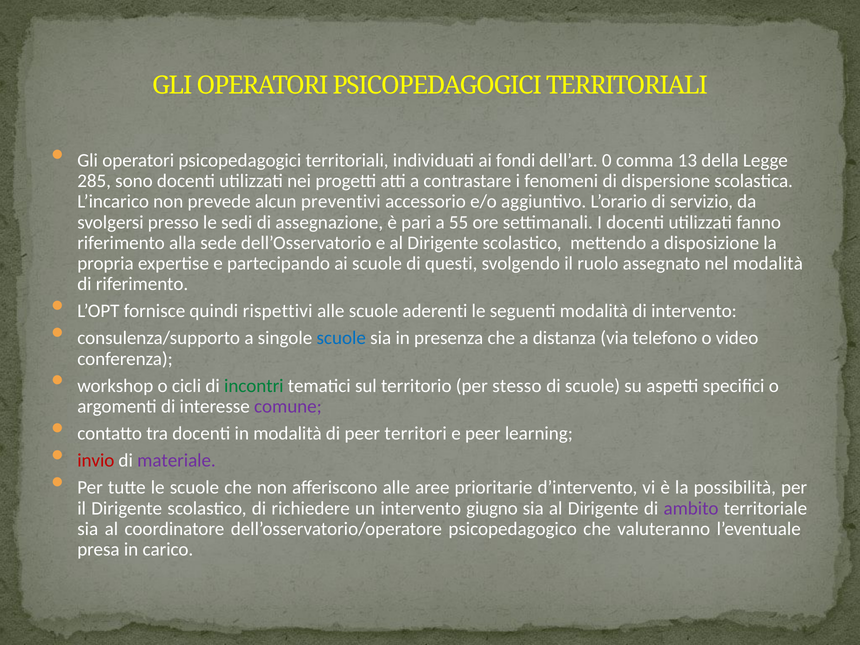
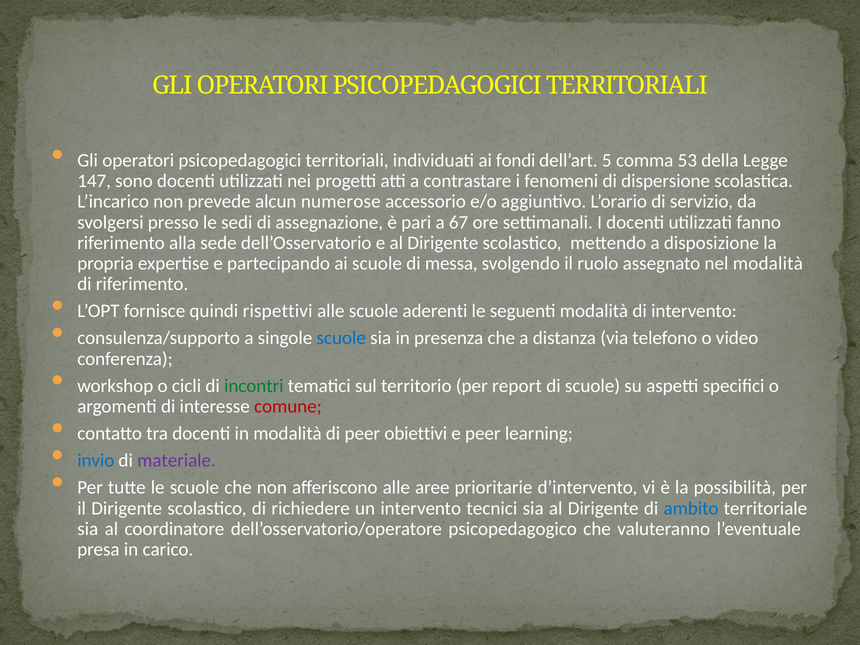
0: 0 -> 5 (607, 160)
13: 13 -> 53 (687, 160)
285: 285 -> 147 (94, 181)
preventivi: preventivi -> numerose (341, 202)
55: 55 -> 67 (459, 222)
questi: questi -> messa (451, 263)
stesso: stesso -> report (517, 386)
comune colour: purple -> red (288, 406)
territori: territori -> obiettivi (416, 434)
invio colour: red -> blue (96, 461)
giugno: giugno -> tecnici (492, 508)
ambito colour: purple -> blue (691, 508)
